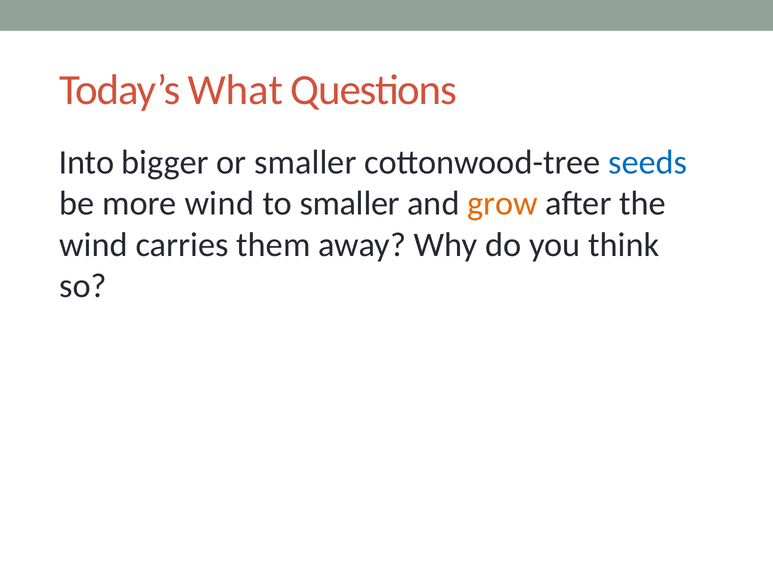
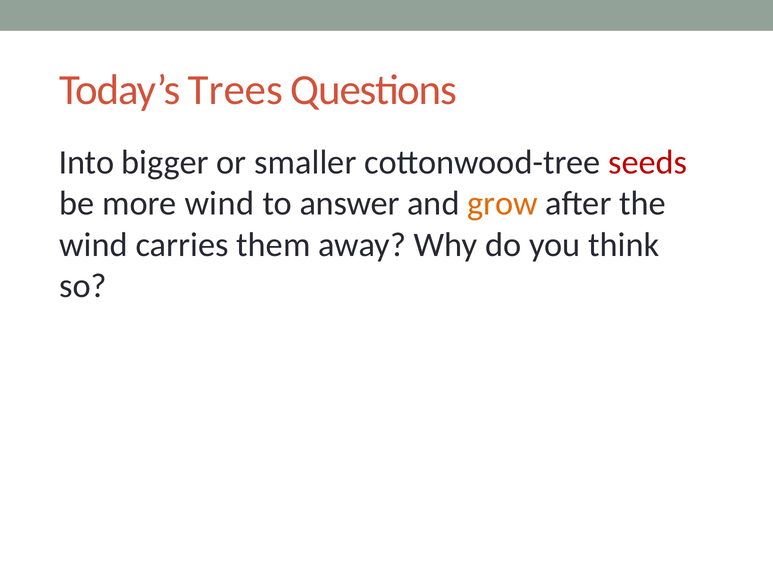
What: What -> Trees (235, 90)
seeds colour: blue -> red (648, 162)
to smaller: smaller -> answer (350, 203)
